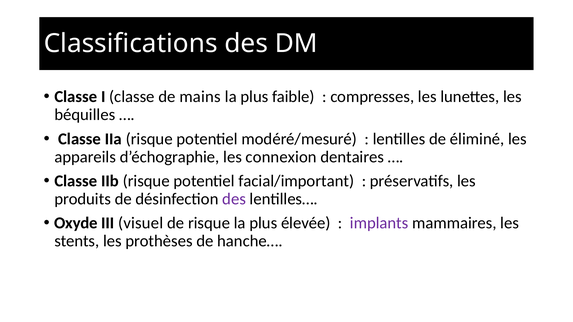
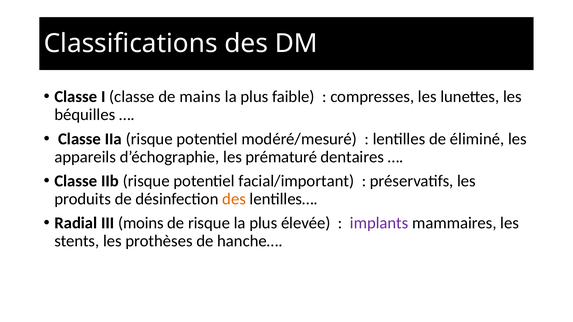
connexion: connexion -> prématuré (281, 157)
des colour: purple -> orange (234, 199)
Oxyde: Oxyde -> Radial (76, 223)
visuel: visuel -> moins (141, 223)
